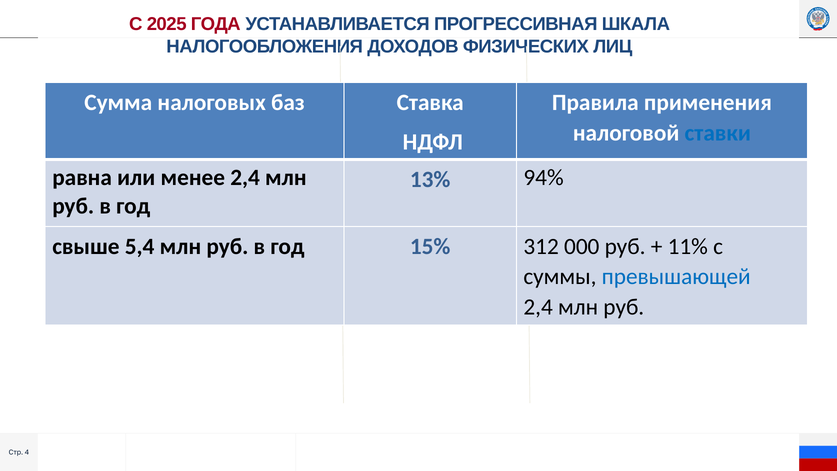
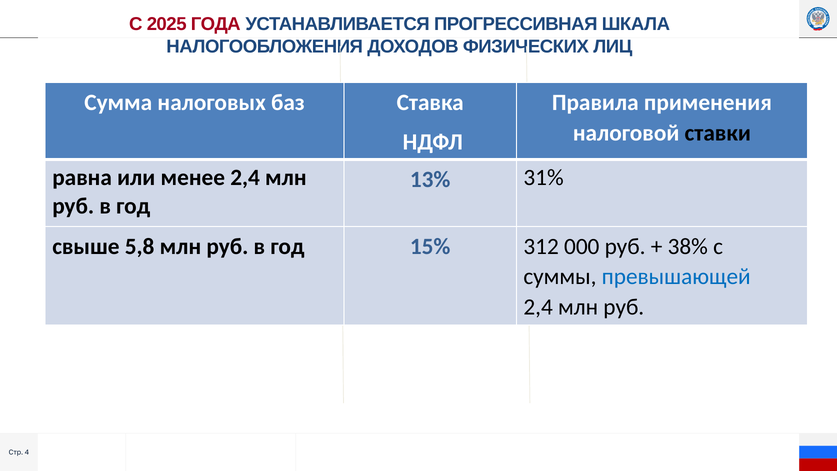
ставки colour: blue -> black (718, 133)
94%: 94% -> 31% (544, 178)
5,4: 5,4 -> 5,8 (140, 246)
11%: 11% -> 38% (688, 246)
